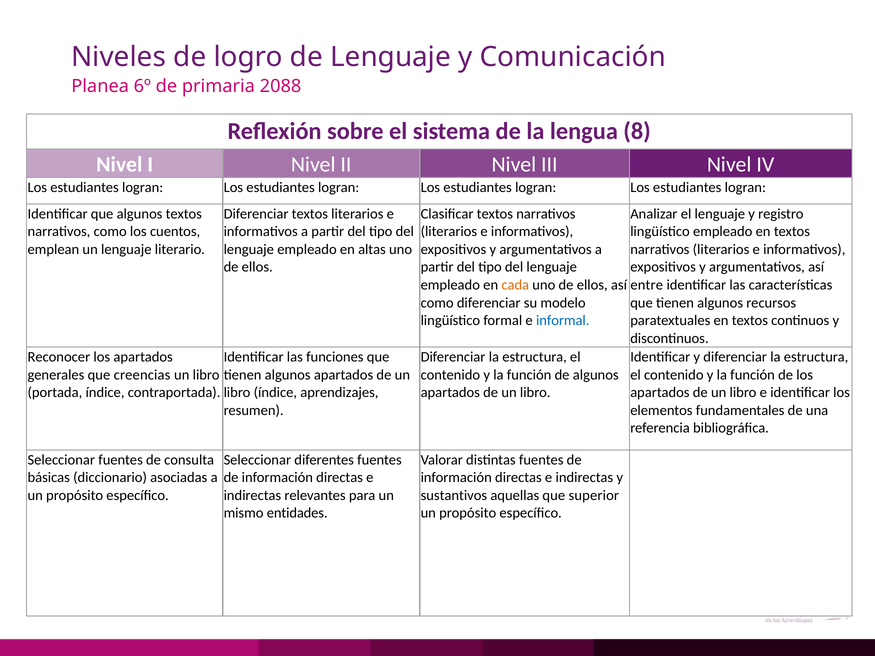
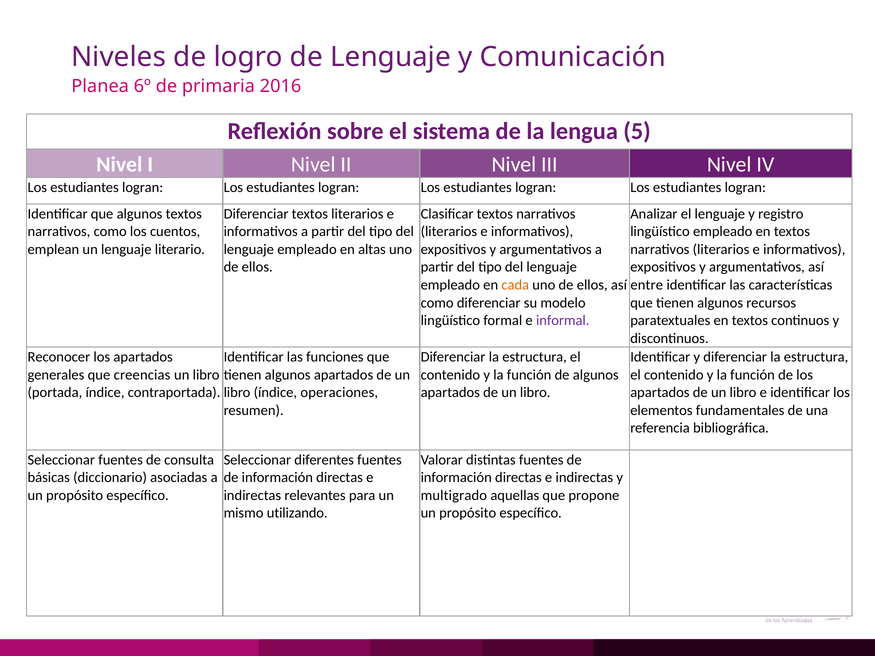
2088: 2088 -> 2016 (281, 86)
8: 8 -> 5 (637, 131)
informal colour: blue -> purple (563, 321)
aprendizajes: aprendizajes -> operaciones (339, 393)
sustantivos: sustantivos -> multigrado (454, 496)
superior: superior -> propone (594, 496)
entidades: entidades -> utilizando (297, 513)
